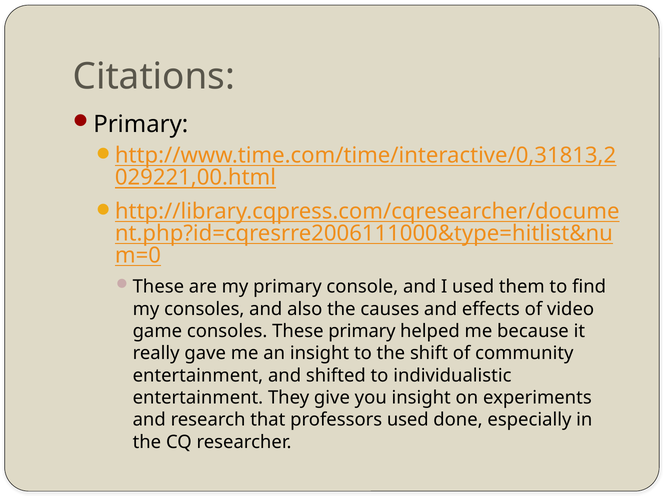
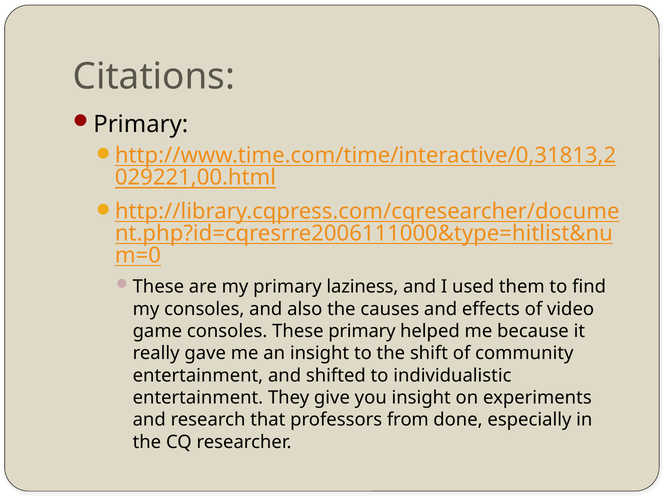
console: console -> laziness (362, 287)
professors used: used -> from (408, 420)
